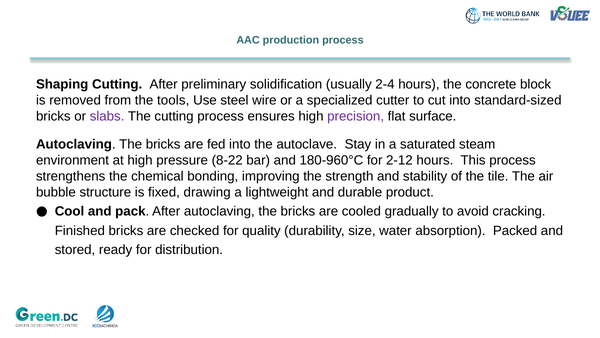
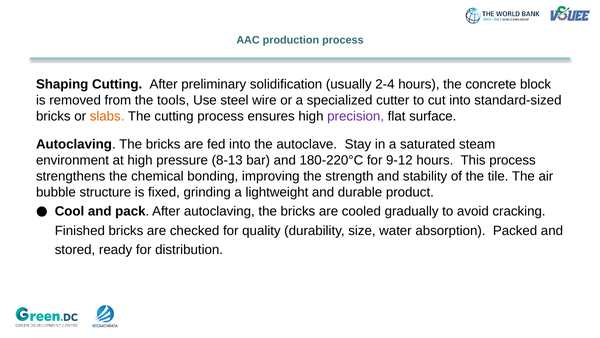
slabs colour: purple -> orange (107, 116)
8-22: 8-22 -> 8-13 (227, 160)
180-960°C: 180-960°C -> 180-220°C (331, 160)
2-12: 2-12 -> 9-12 (399, 160)
drawing: drawing -> grinding (207, 192)
